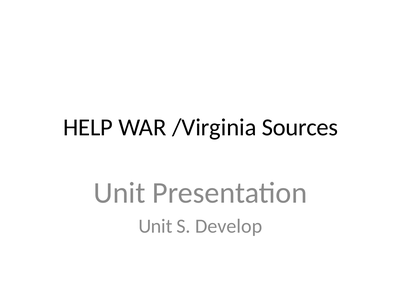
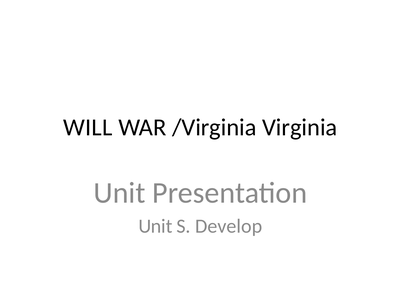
HELP: HELP -> WILL (88, 127)
Sources: Sources -> Virginia (300, 127)
